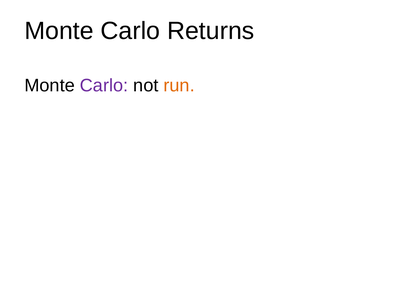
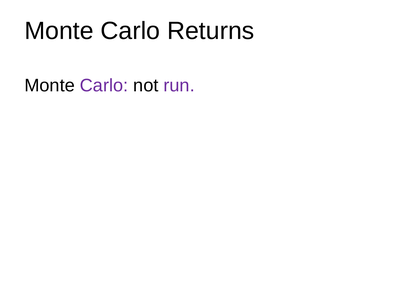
run colour: orange -> purple (179, 86)
